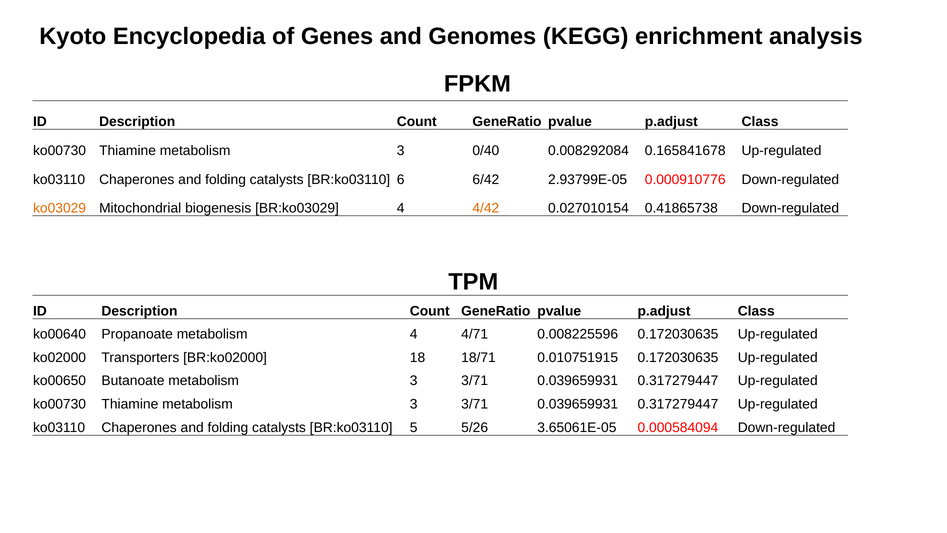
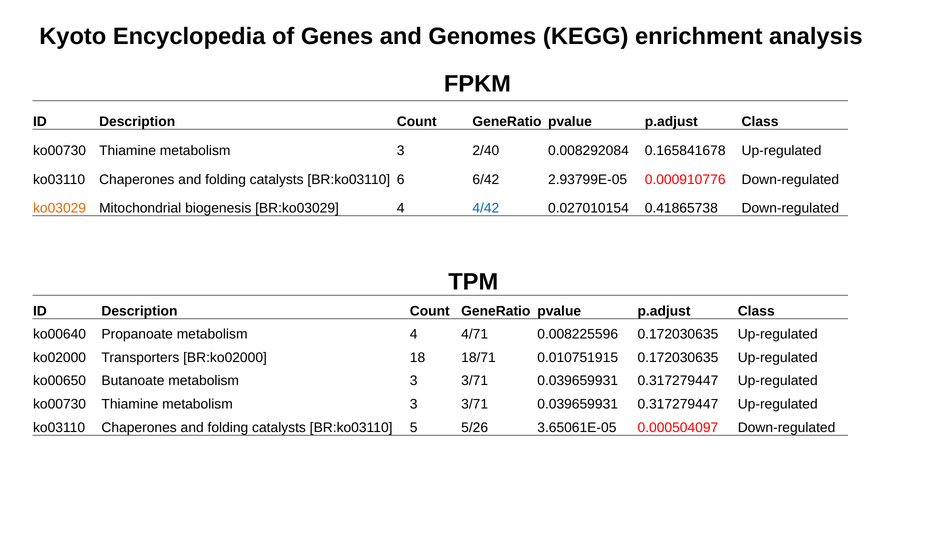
0/40: 0/40 -> 2/40 (486, 151)
4/42 colour: orange -> blue (486, 208)
0.000584094: 0.000584094 -> 0.000504097 (678, 427)
